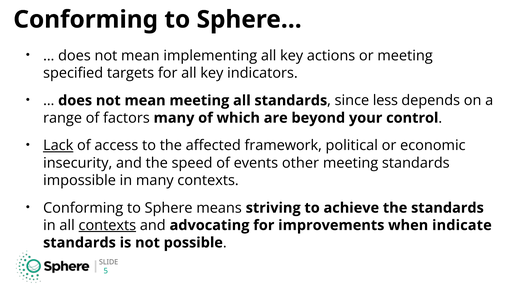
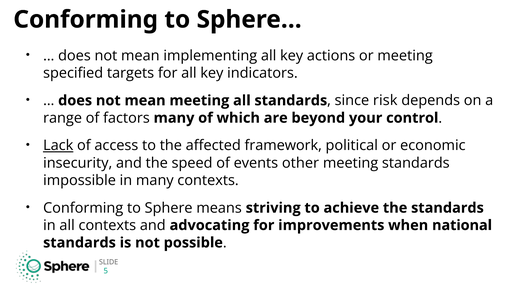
less: less -> risk (385, 101)
contexts underline: present -> none (107, 225)
indicate: indicate -> national (462, 225)
